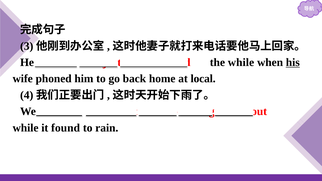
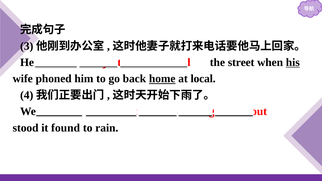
the while: while -> street (241, 62)
home underline: none -> present (162, 79)
while: while -> stood (26, 128)
